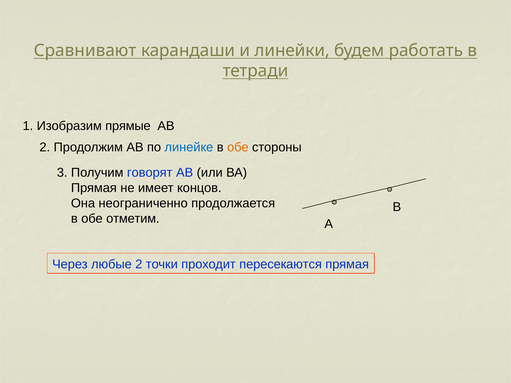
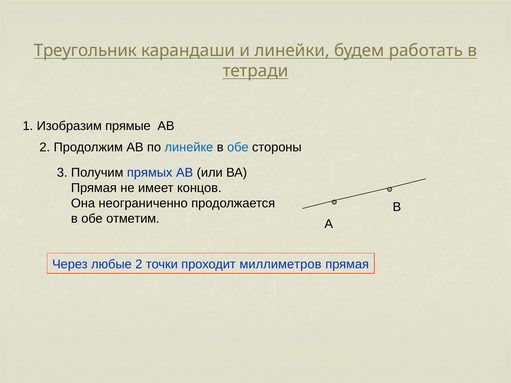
Сравнивают: Сравнивают -> Треугольник (85, 51)
обе colour: orange -> blue (238, 147)
говорят: говорят -> прямых (150, 173)
пересекаются: пересекаются -> миллиметров (281, 264)
